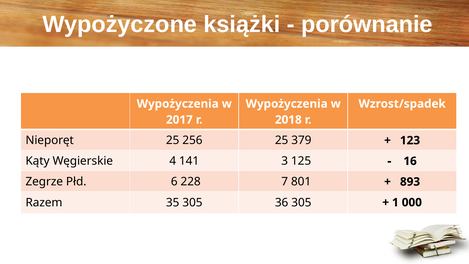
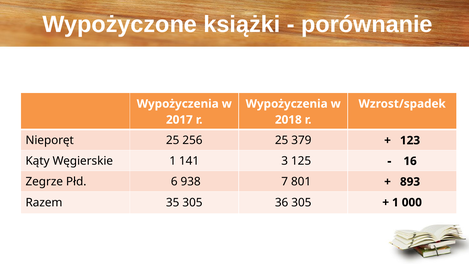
Węgierskie 4: 4 -> 1 (173, 161)
228: 228 -> 938 (191, 182)
